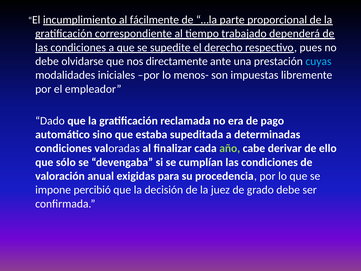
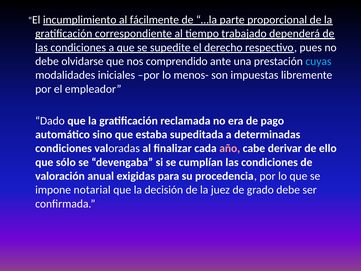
directamente: directamente -> comprendido (177, 61)
año colour: light green -> pink (230, 148)
percibió: percibió -> notarial (92, 190)
